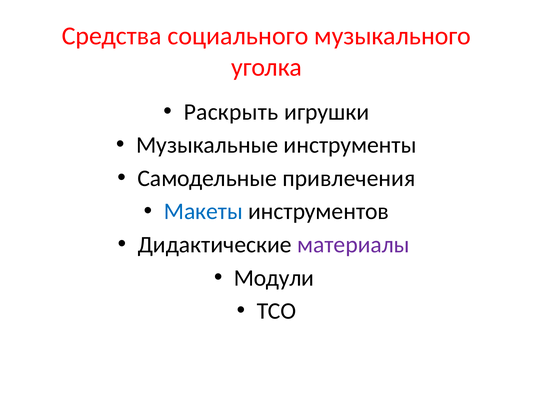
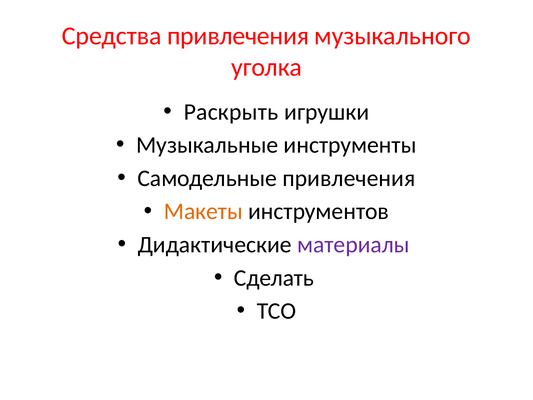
Средства социального: социального -> привлечения (238, 36)
Макеты colour: blue -> orange (203, 211)
Модули: Модули -> Сделать (274, 278)
